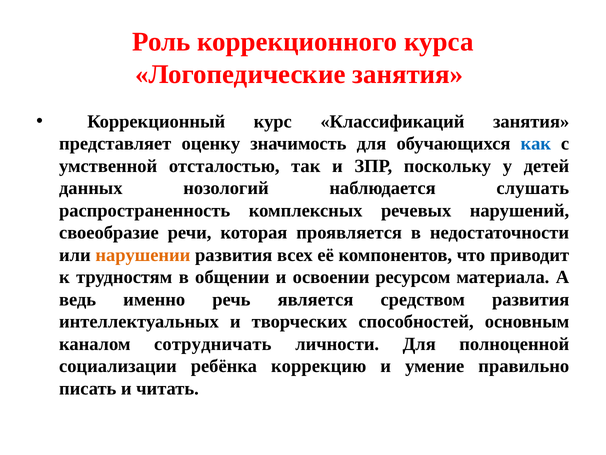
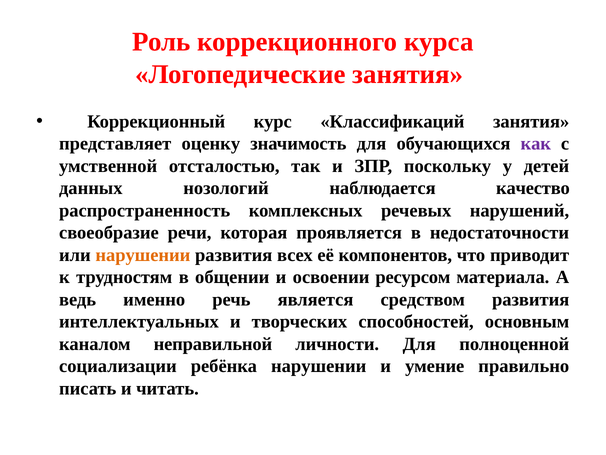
как colour: blue -> purple (536, 144)
слушать: слушать -> качество (533, 188)
сотрудничать: сотрудничать -> неправильной (213, 344)
ребёнка коррекцию: коррекцию -> нарушении (319, 366)
